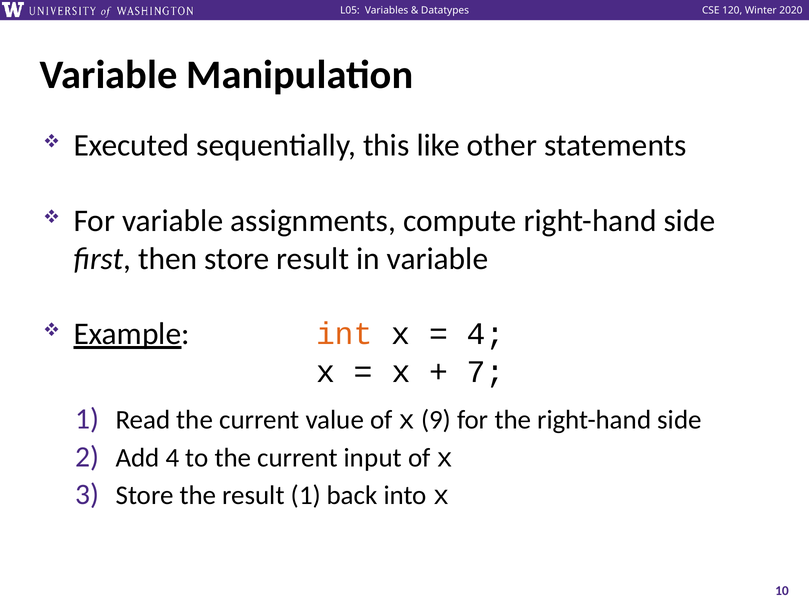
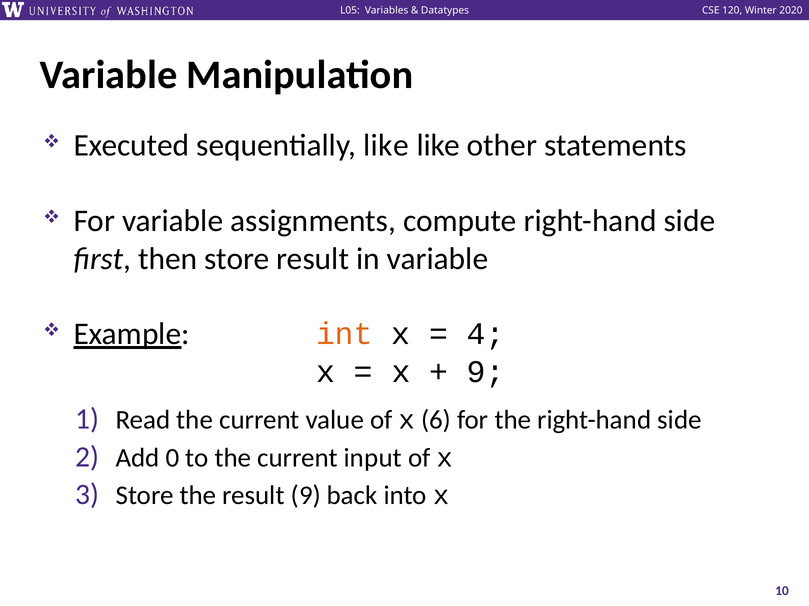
sequentially this: this -> like (386, 146)
7: 7 -> 9 (486, 372)
9: 9 -> 6 (436, 421)
Add 4: 4 -> 0 (173, 458)
result 1: 1 -> 9 (306, 496)
